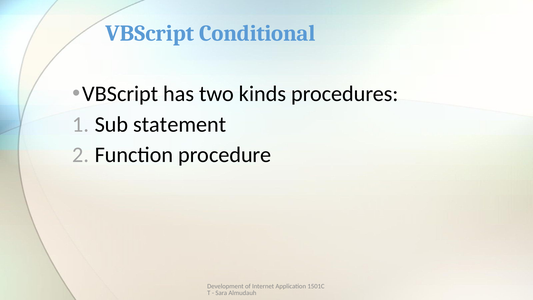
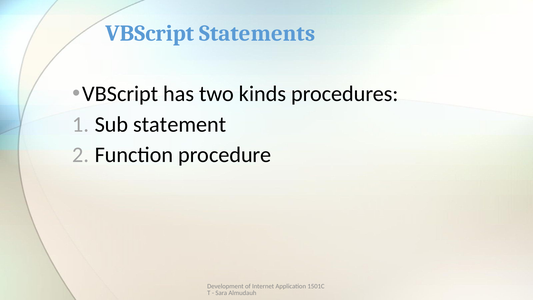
Conditional: Conditional -> Statements (257, 33)
